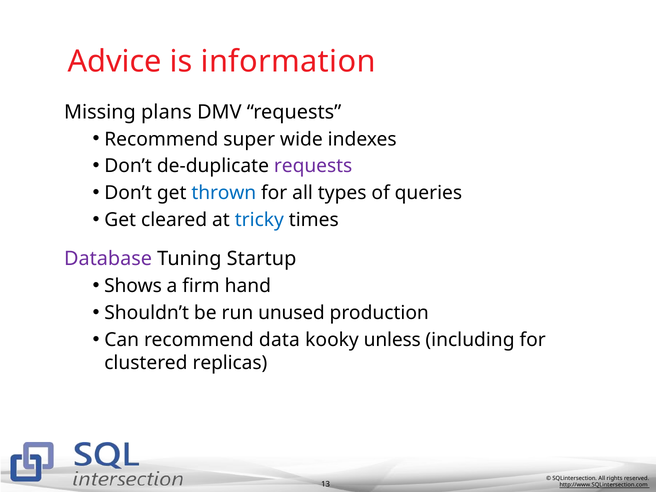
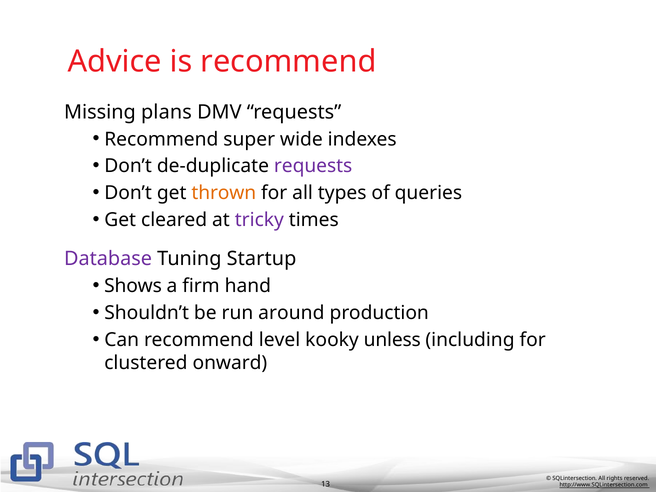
is information: information -> recommend (288, 61)
thrown colour: blue -> orange (224, 193)
tricky colour: blue -> purple (259, 220)
unused: unused -> around (291, 313)
data: data -> level (280, 340)
replicas: replicas -> onward (230, 363)
